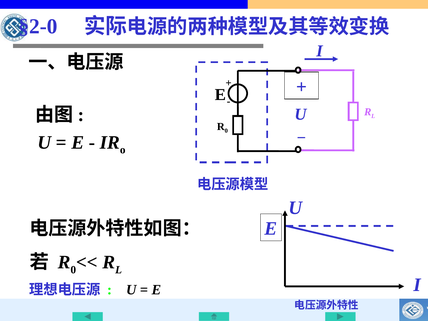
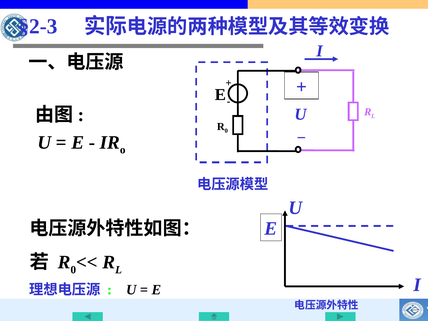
§2-0: §2-0 -> §2-3 (38, 26)
